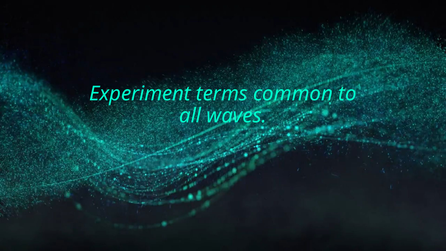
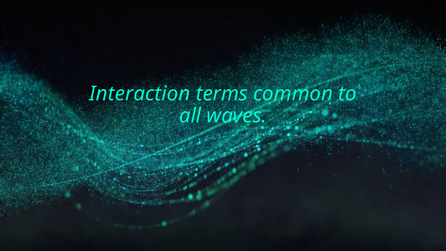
Experiment: Experiment -> Interaction (140, 94)
